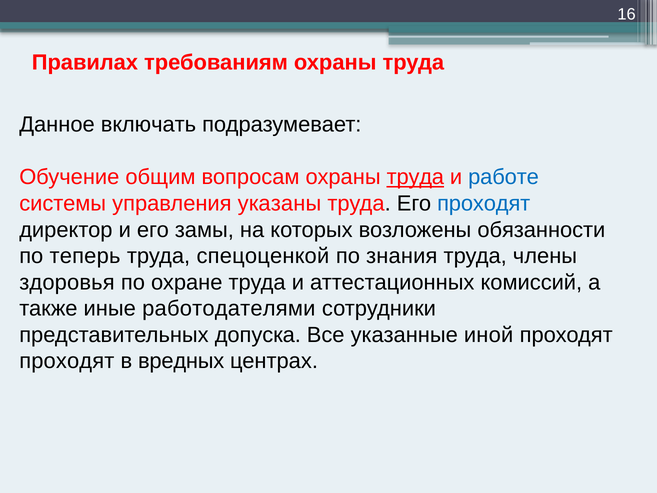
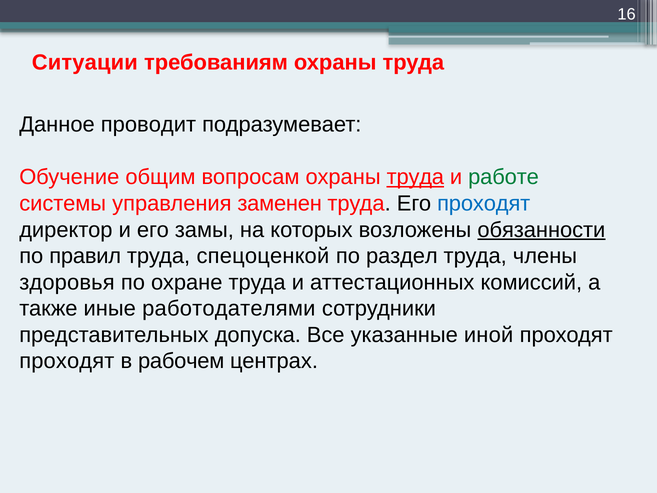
Правилах: Правилах -> Ситуации (85, 62)
включать: включать -> проводит (148, 125)
работе colour: blue -> green (504, 177)
указаны: указаны -> заменен (280, 203)
обязанности underline: none -> present (541, 230)
теперь: теперь -> правил (85, 256)
знания: знания -> раздел (402, 256)
вредных: вредных -> рабочем (181, 361)
